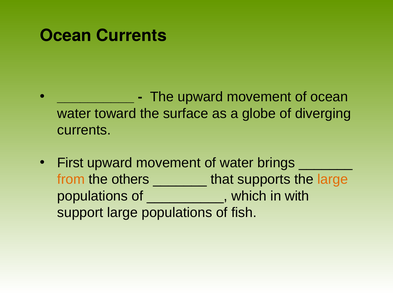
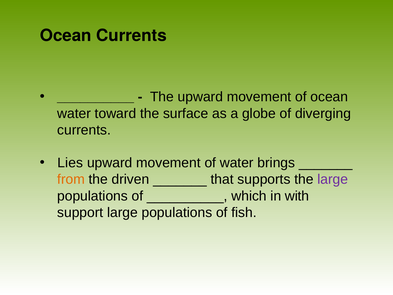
First: First -> Lies (70, 163)
others: others -> driven (130, 179)
large colour: orange -> purple (333, 179)
